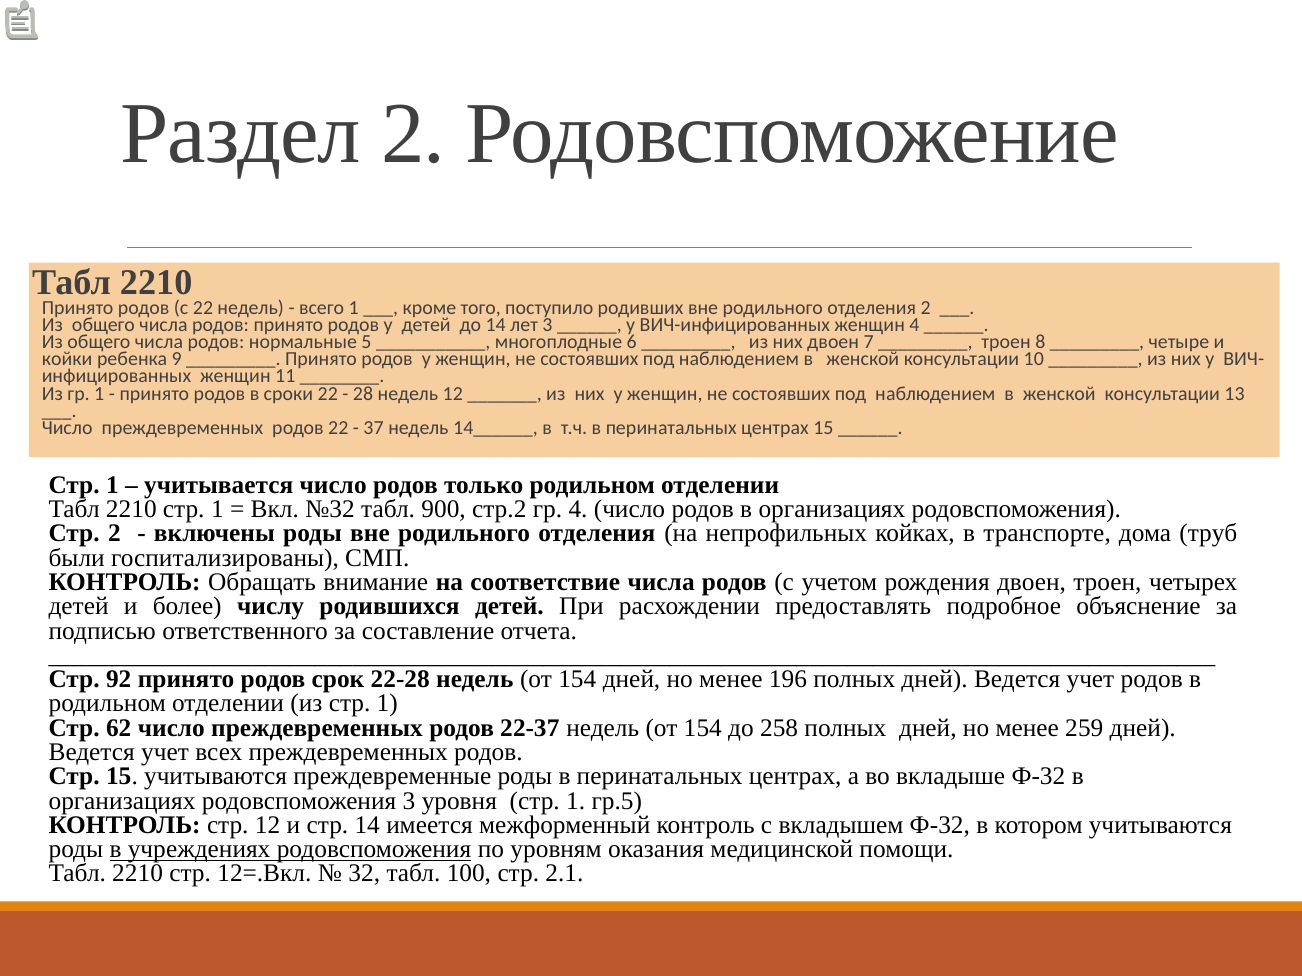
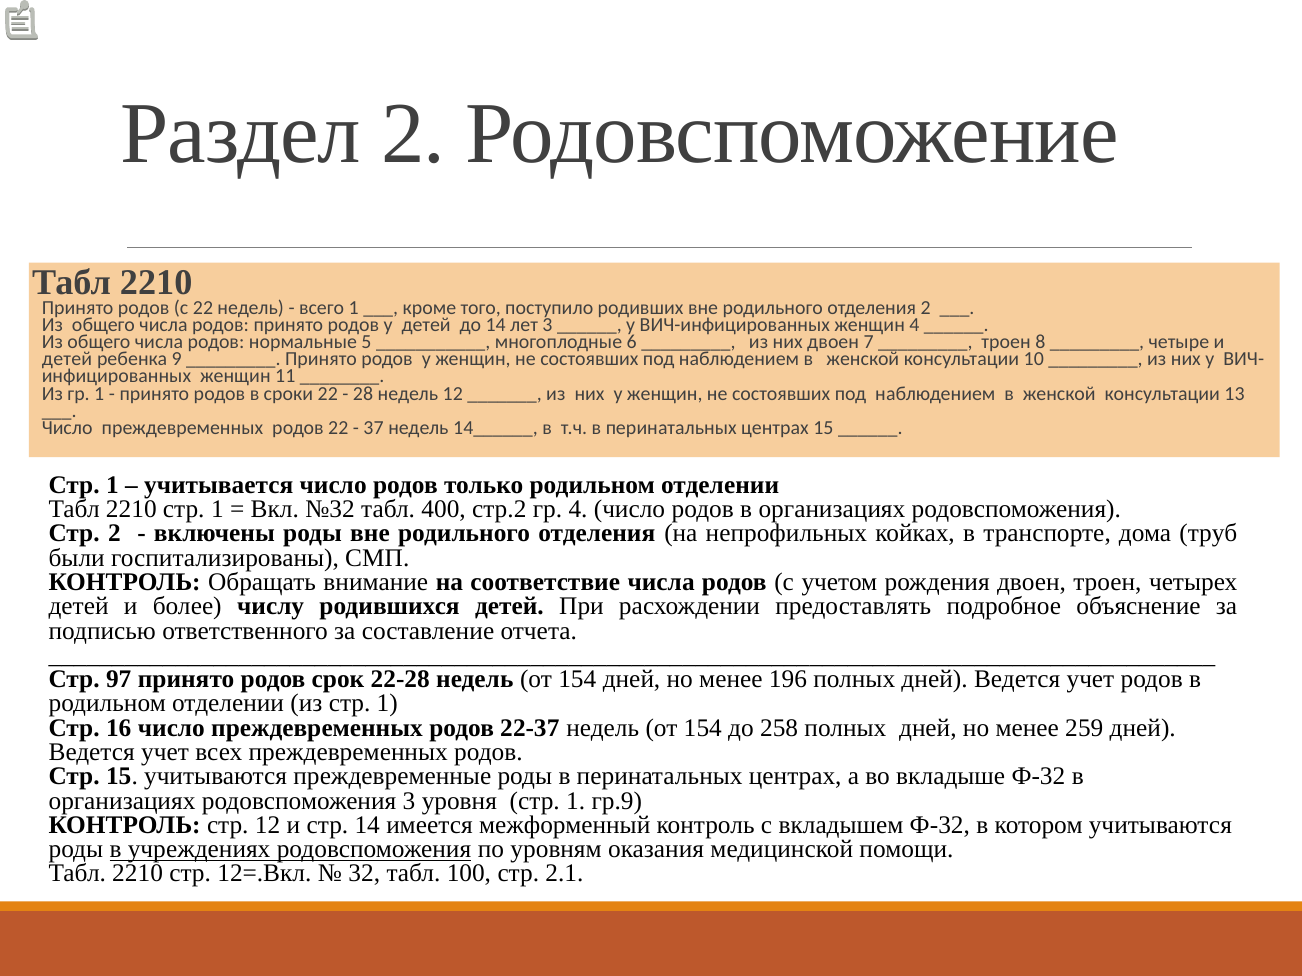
койки: койки -> детей (67, 359)
900: 900 -> 400 (444, 510)
92: 92 -> 97 (119, 680)
62: 62 -> 16 (119, 728)
гр.5: гр.5 -> гр.9 (617, 801)
